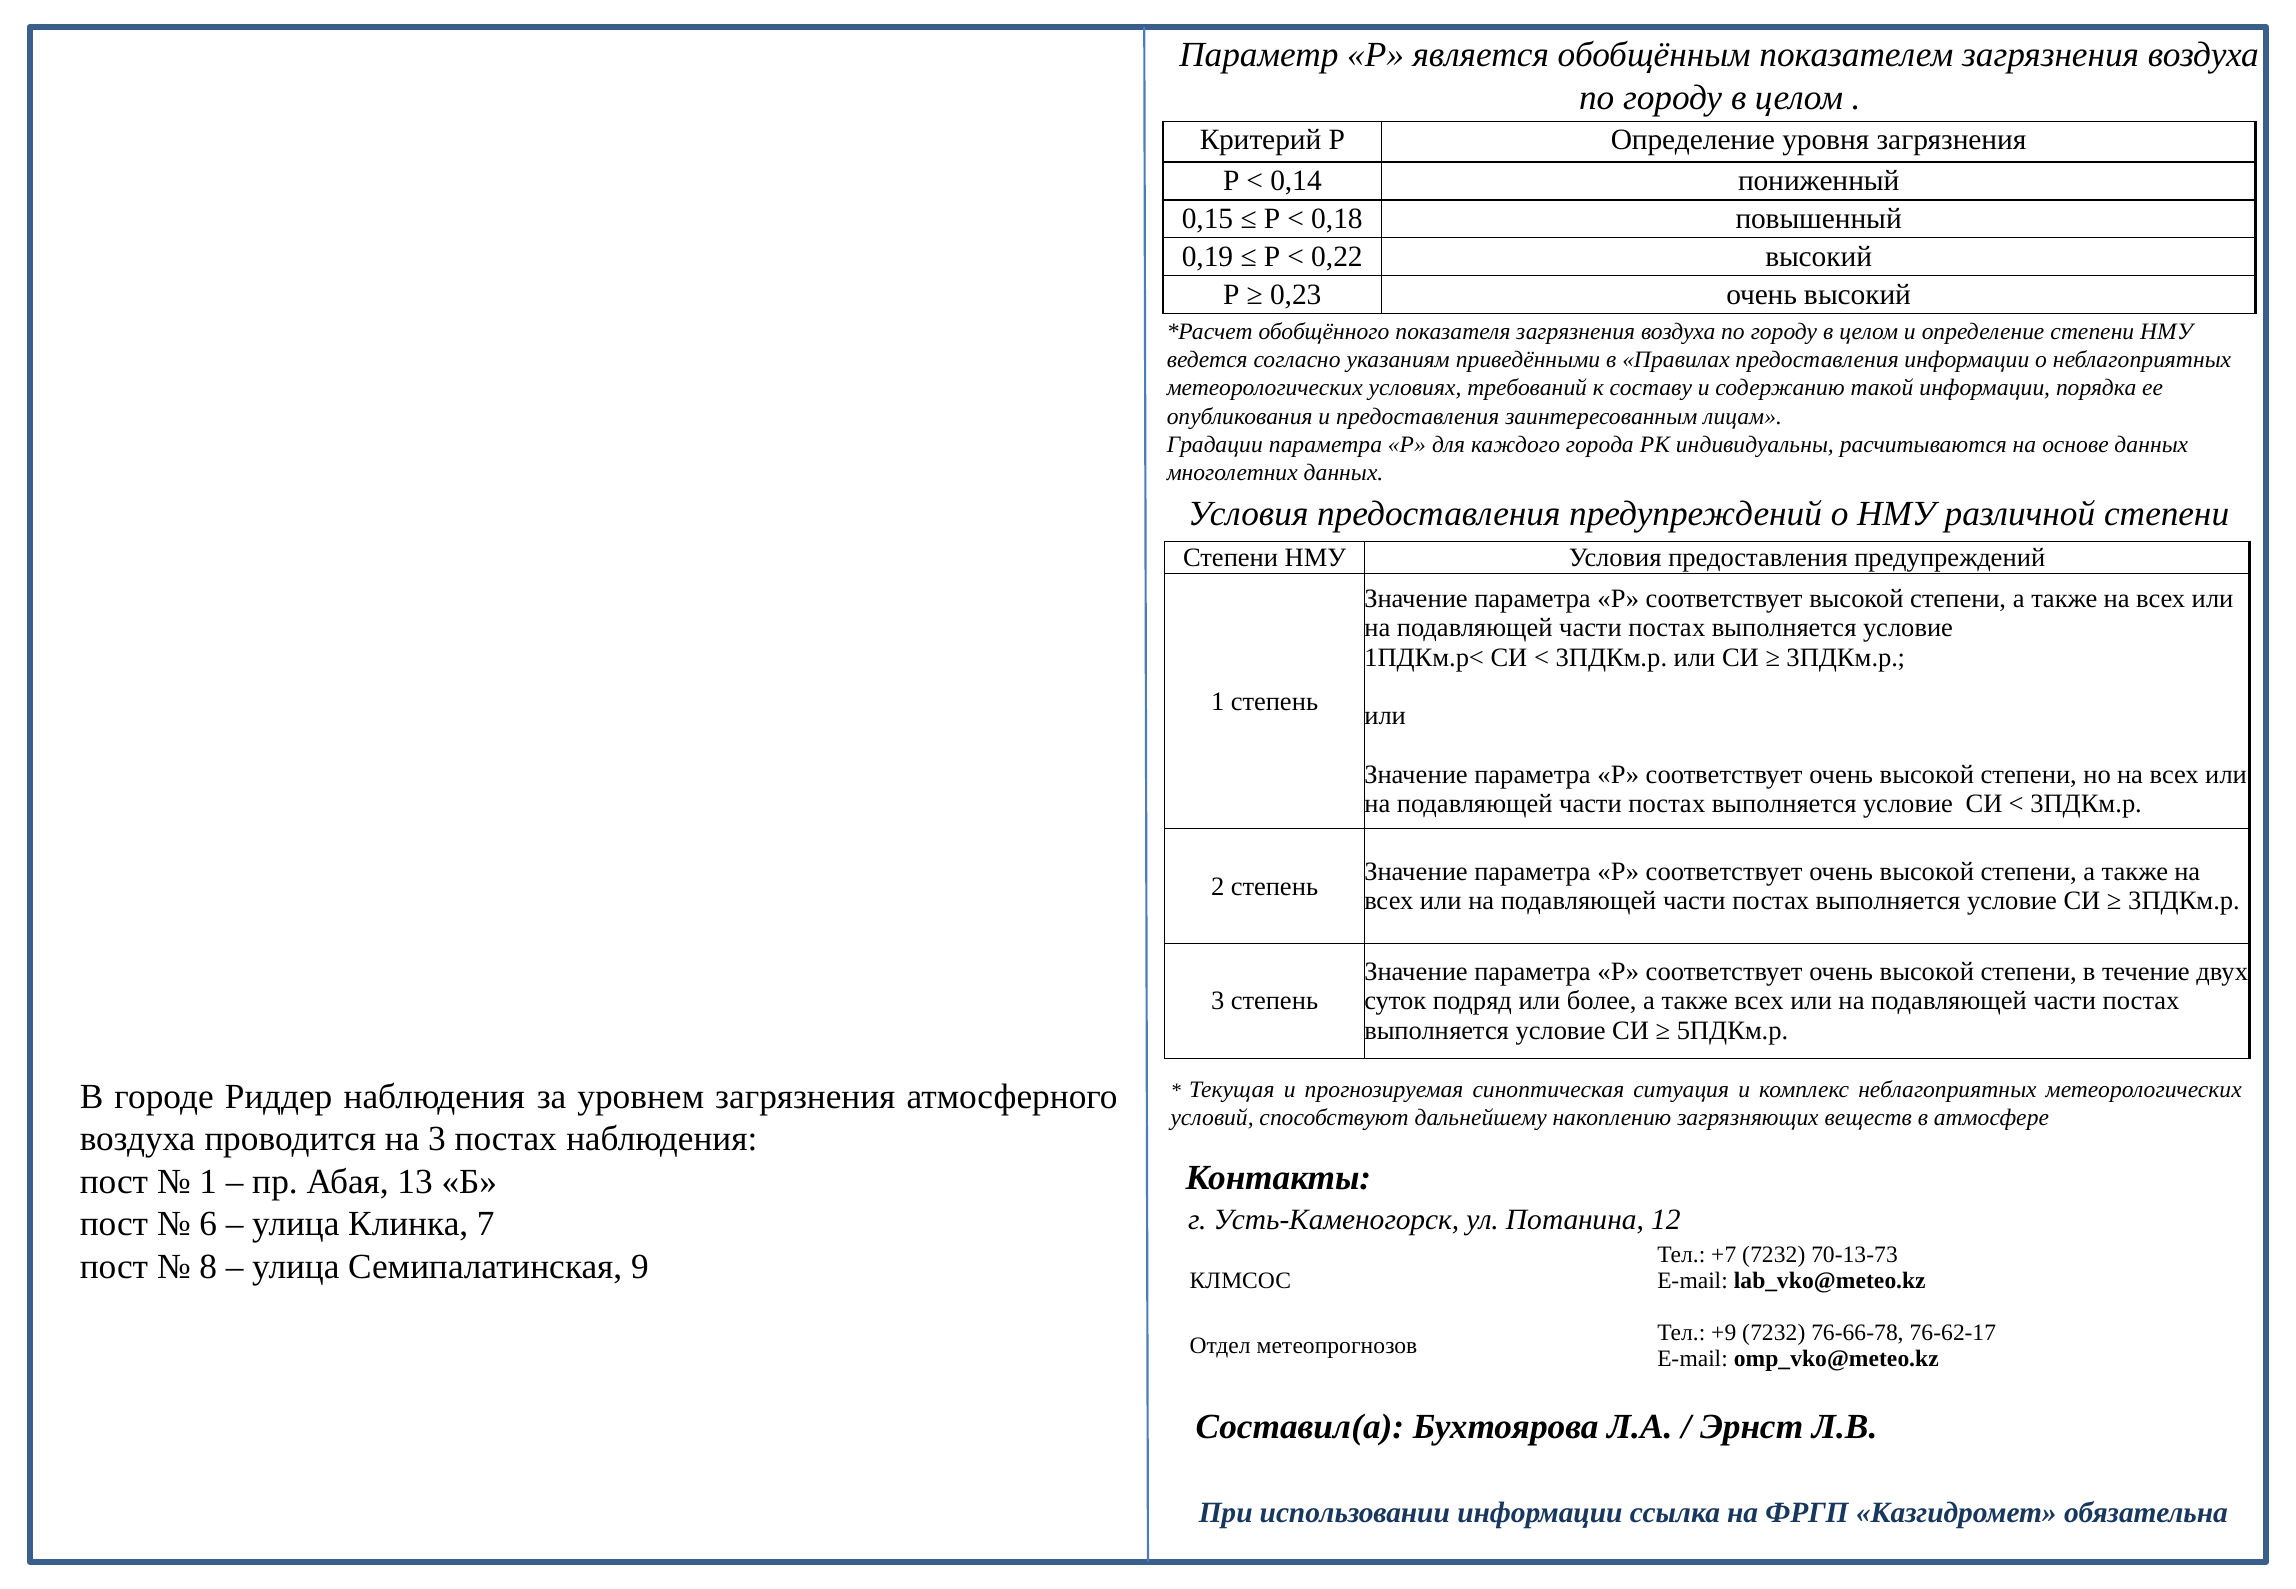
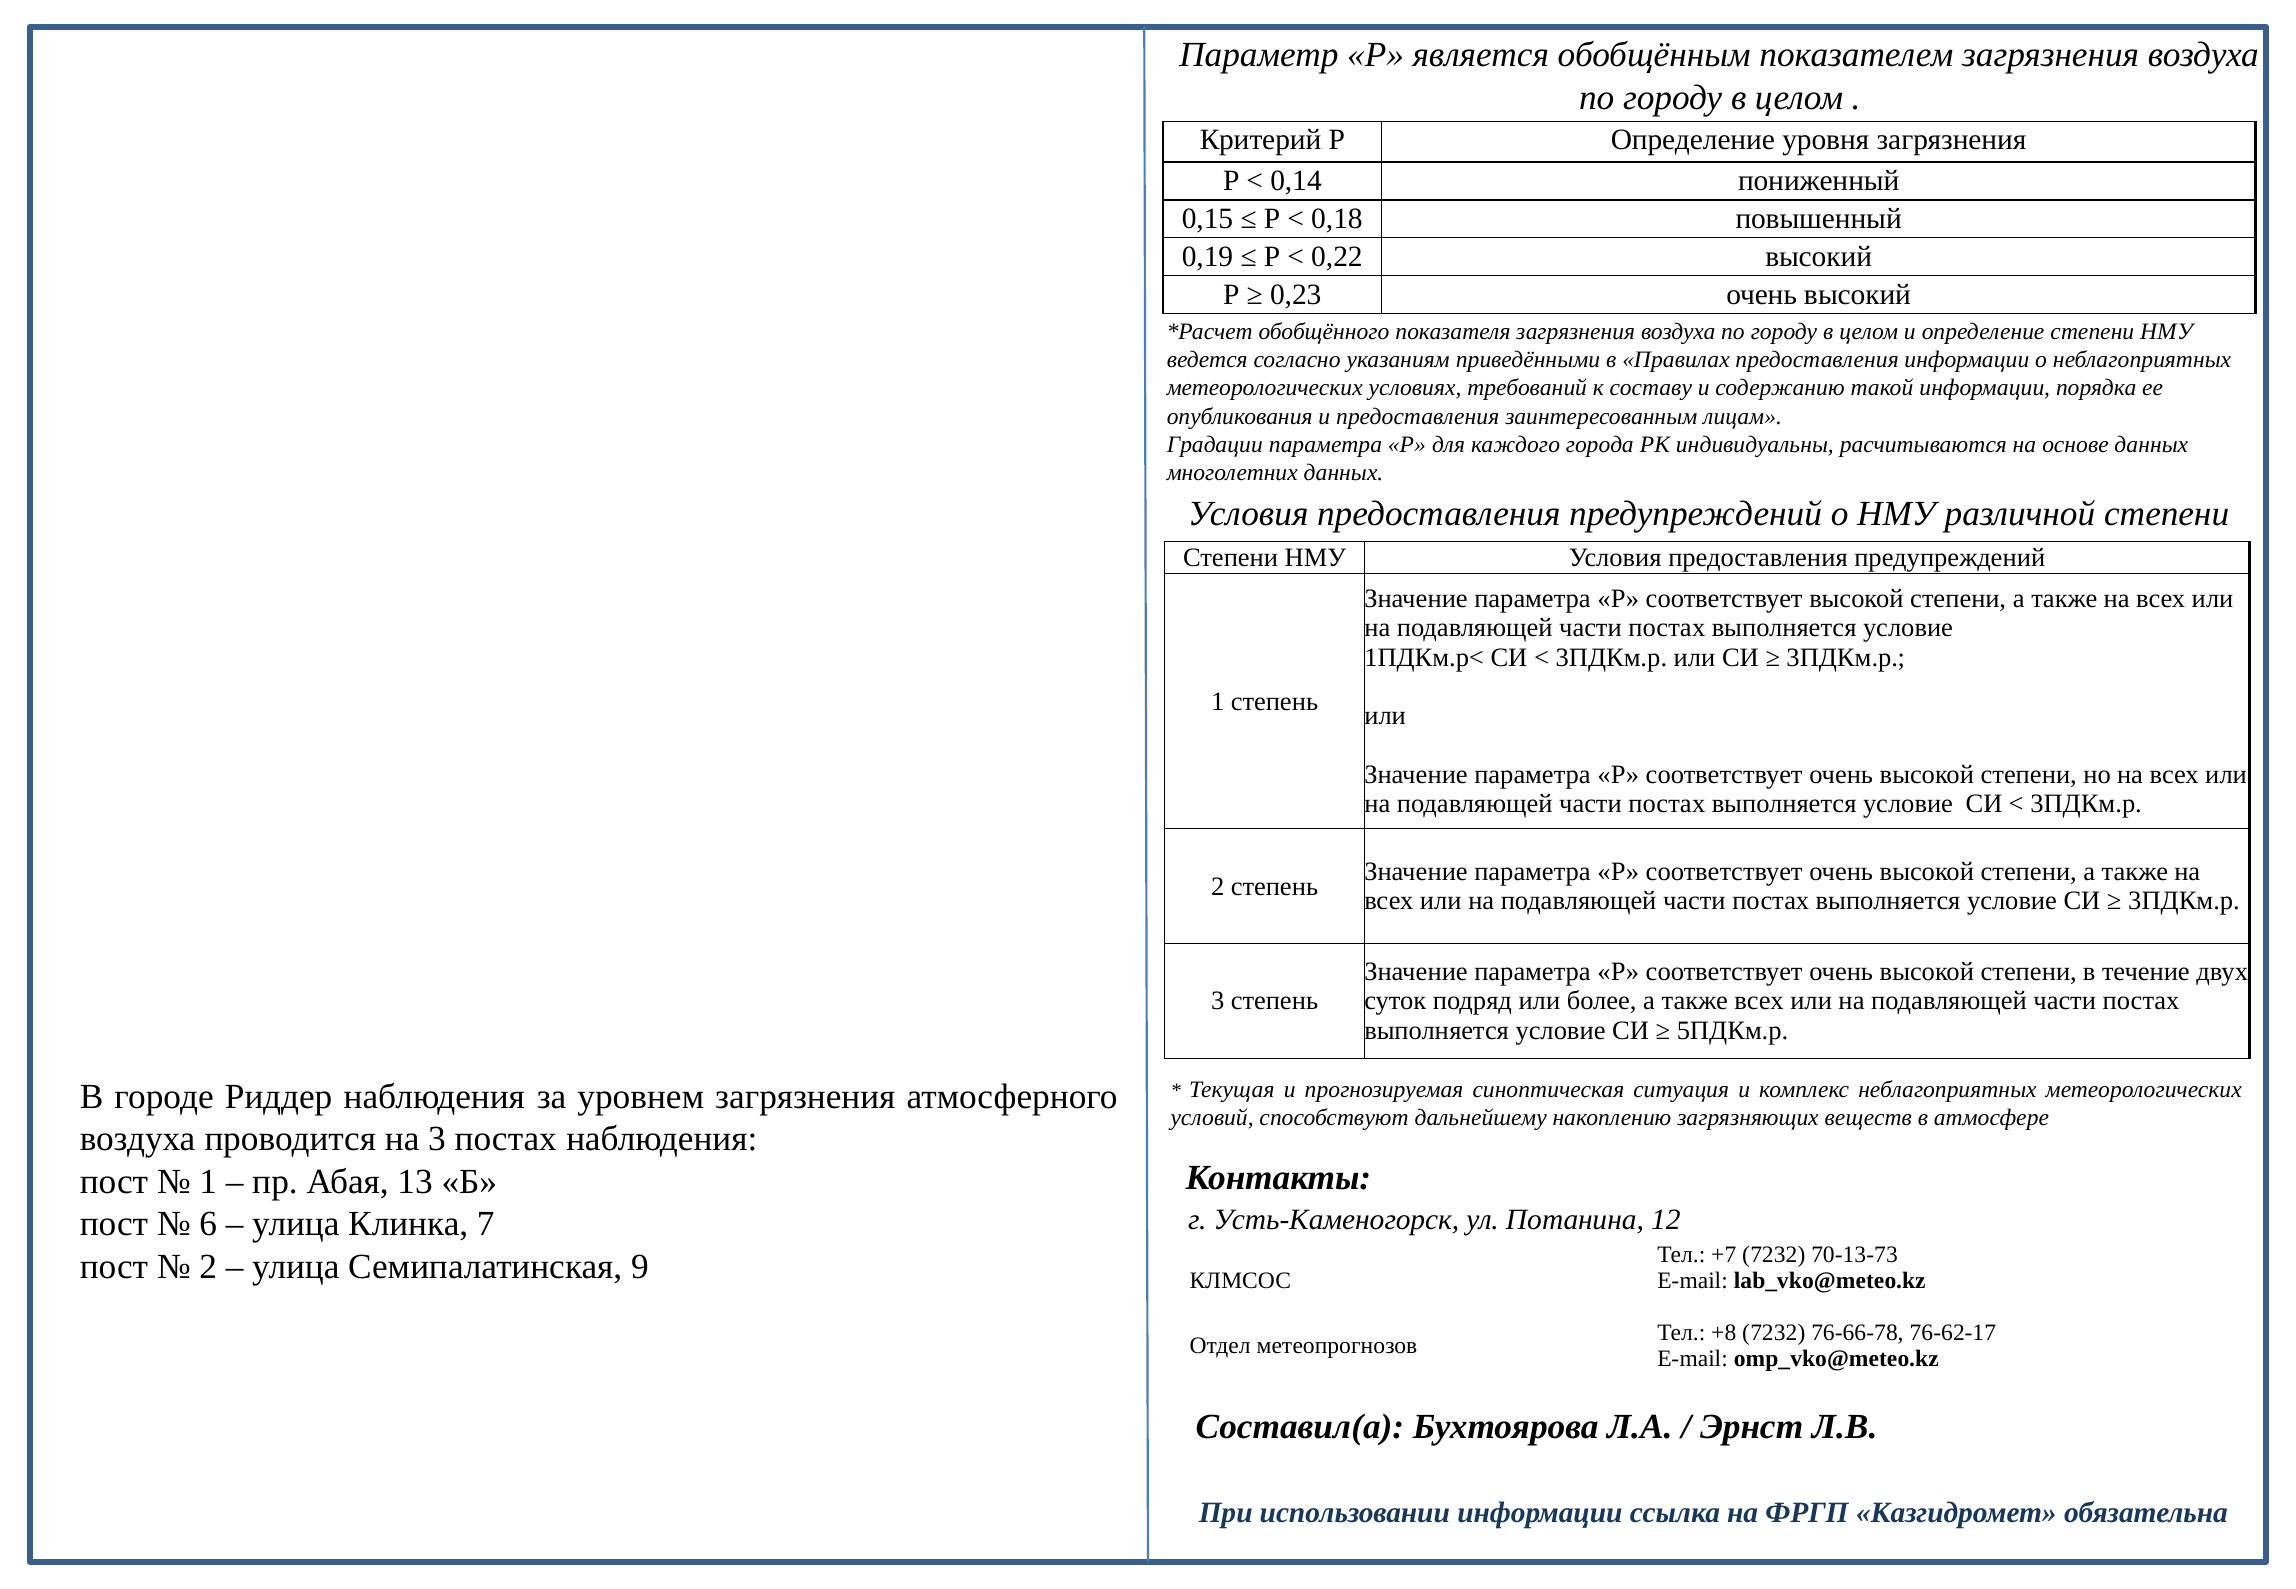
8: 8 -> 2 (208, 1267)
+9: +9 -> +8 (1724, 1333)
